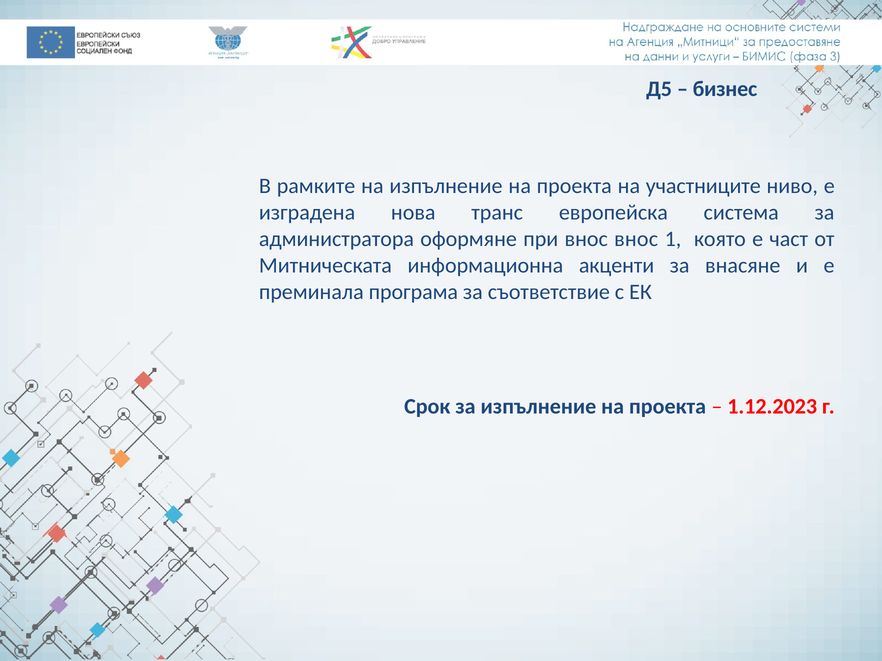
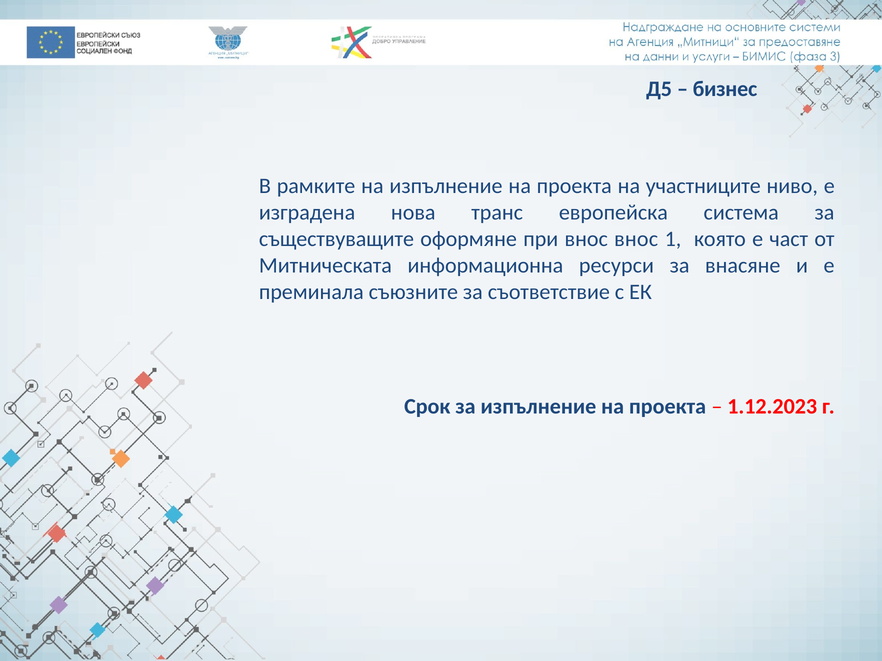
администратора: администратора -> съществуващите (336, 239)
акценти: акценти -> ресурси (616, 266)
програма: програма -> съюзните (413, 292)
